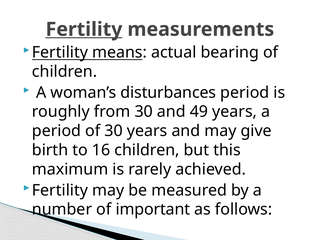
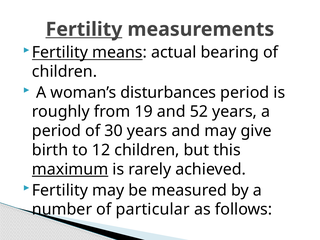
from 30: 30 -> 19 (144, 112)
49: 49 -> 52 (199, 112)
16: 16 -> 12 (101, 150)
maximum underline: none -> present (70, 169)
important: important -> particular (153, 209)
